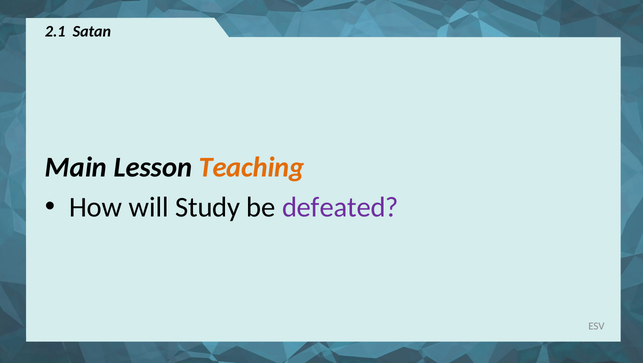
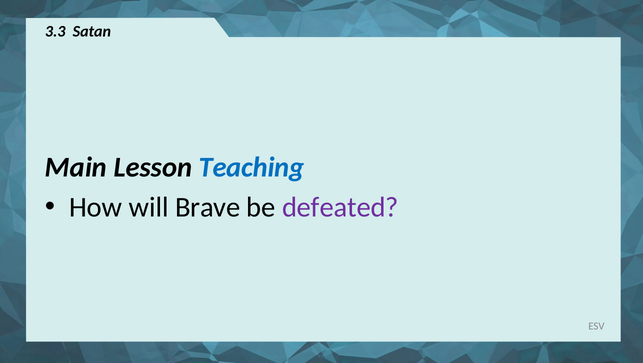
2.1: 2.1 -> 3.3 (55, 31)
Teaching colour: orange -> blue (251, 167)
Study: Study -> Brave (208, 207)
